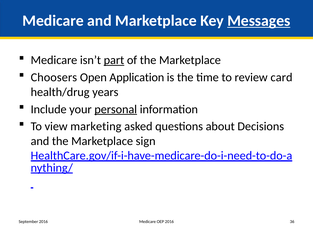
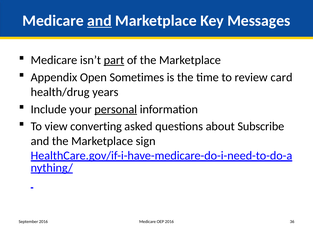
and underline: none -> present (99, 21)
Messages underline: present -> none (259, 21)
Choosers: Choosers -> Appendix (54, 77)
Application: Application -> Sometimes (137, 77)
marketing: marketing -> converting (96, 126)
Decisions: Decisions -> Subscribe (261, 126)
